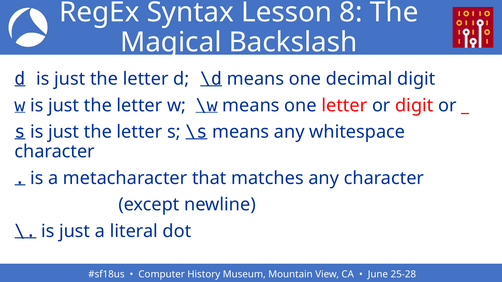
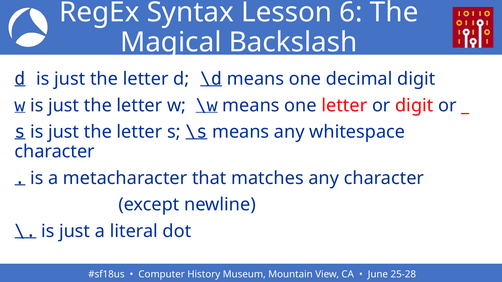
8: 8 -> 6 (351, 12)
